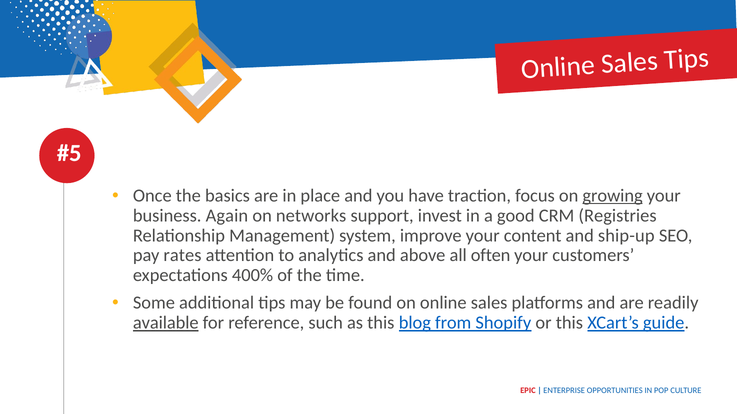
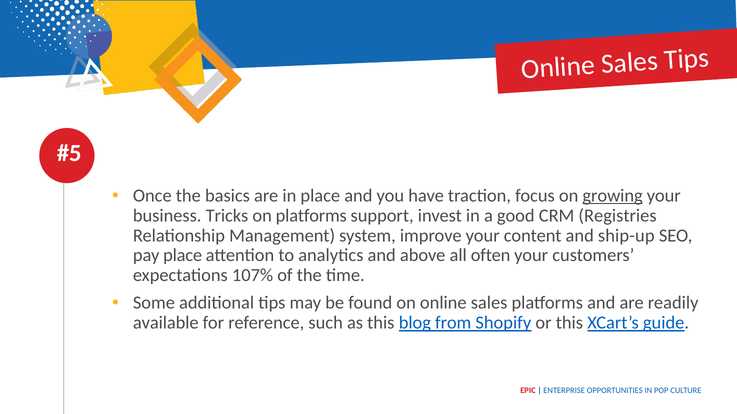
Again: Again -> Tricks (227, 216)
on networks: networks -> platforms (311, 216)
pay rates: rates -> place (183, 256)
400%: 400% -> 107% (253, 276)
available underline: present -> none (166, 323)
